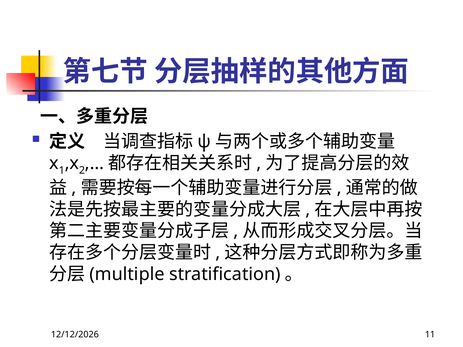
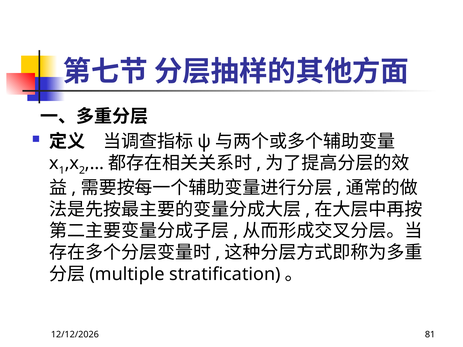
11: 11 -> 81 (430, 335)
